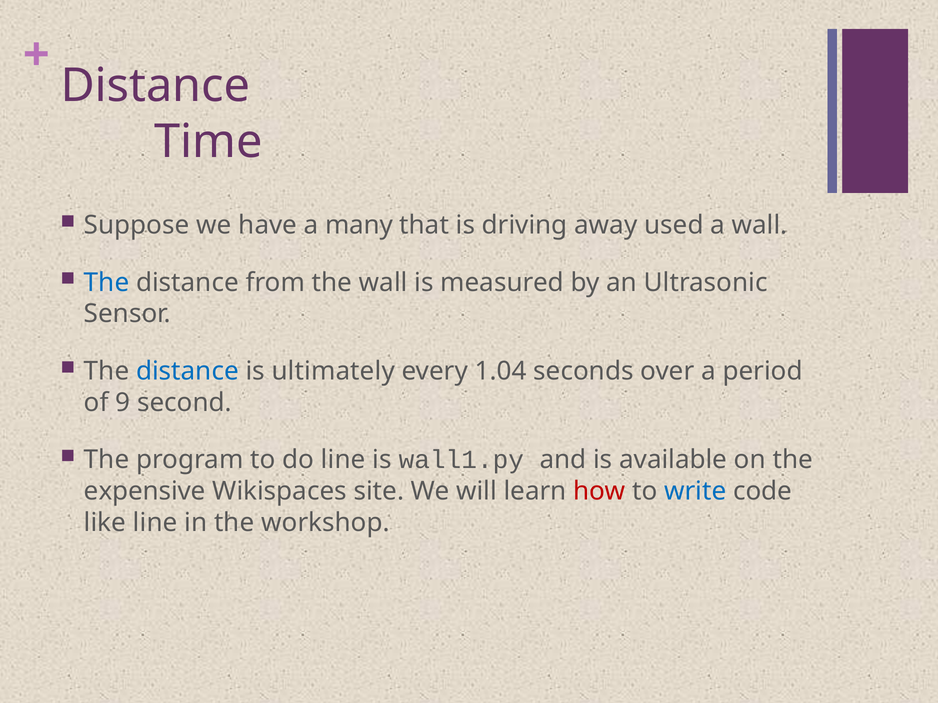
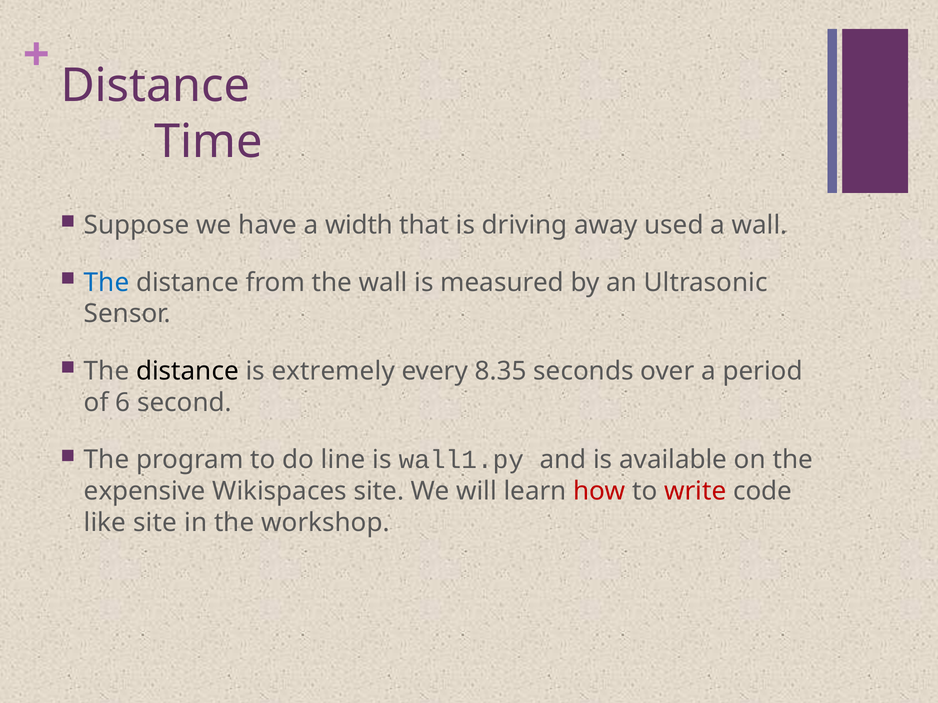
many: many -> width (359, 225)
distance colour: blue -> black (187, 372)
ultimately: ultimately -> extremely (333, 372)
1.04: 1.04 -> 8.35 (501, 372)
9: 9 -> 6 (123, 403)
write colour: blue -> red (695, 492)
like line: line -> site (155, 523)
